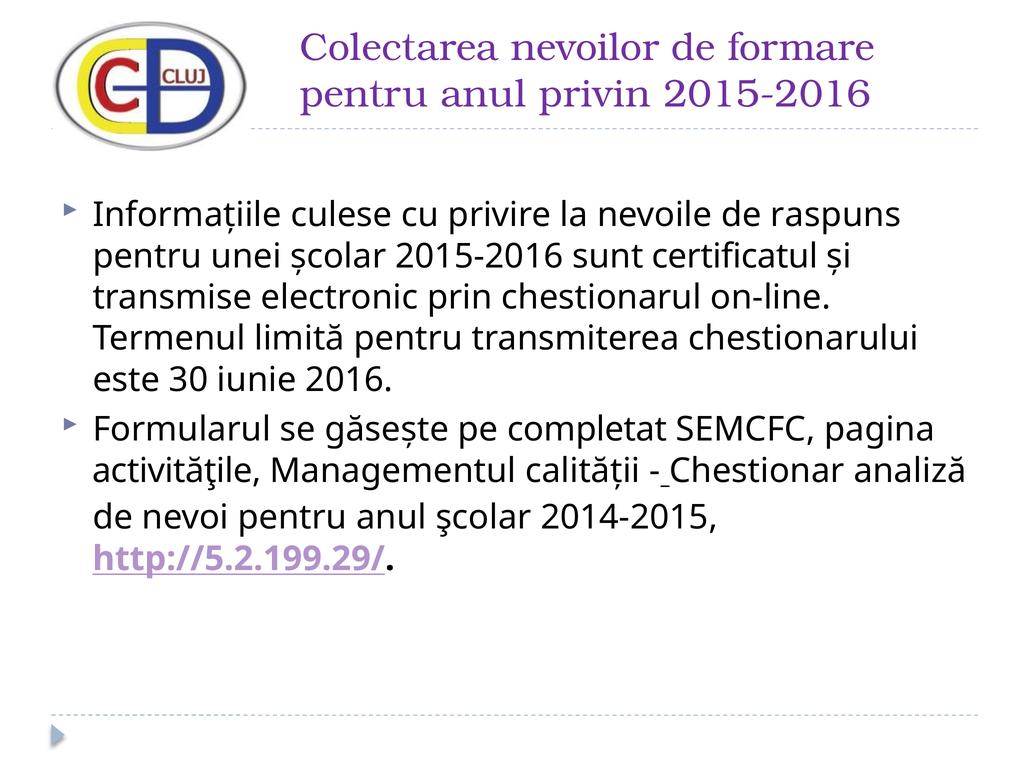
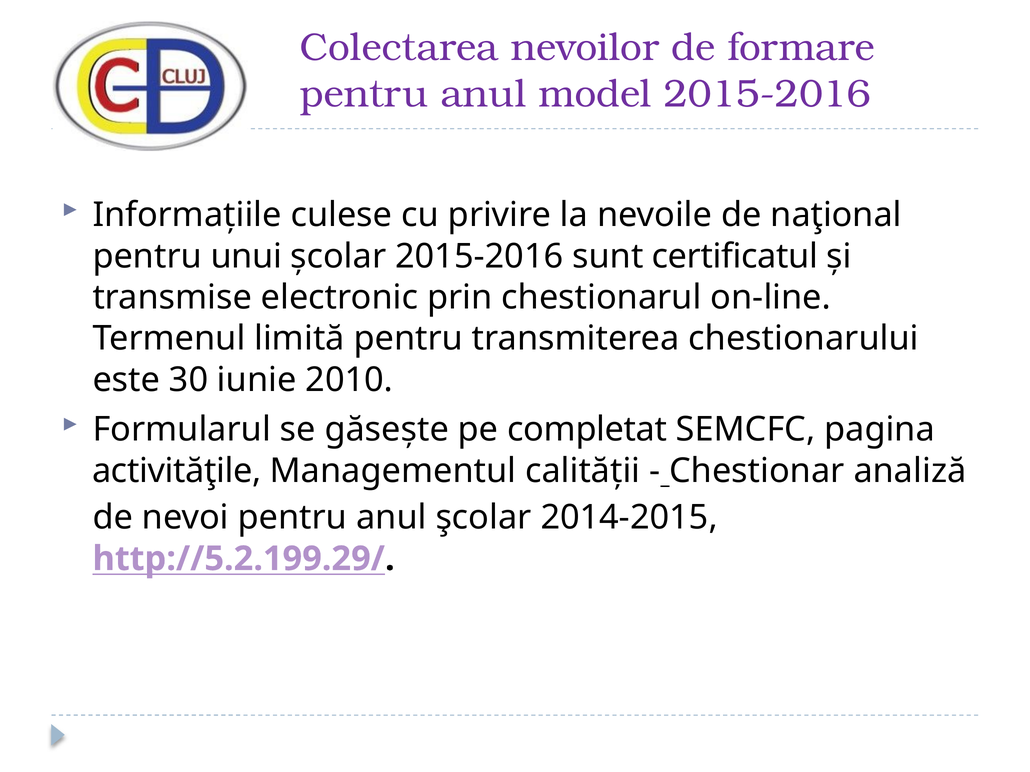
privin: privin -> model (595, 94)
raspuns: raspuns -> naţional (836, 215)
unei: unei -> unui (246, 256)
2016: 2016 -> 2010 (349, 380)
